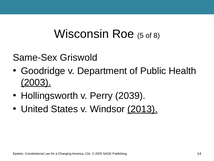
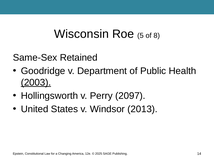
Griswold: Griswold -> Retained (79, 57)
2039: 2039 -> 2097 (130, 95)
2013 underline: present -> none (143, 109)
